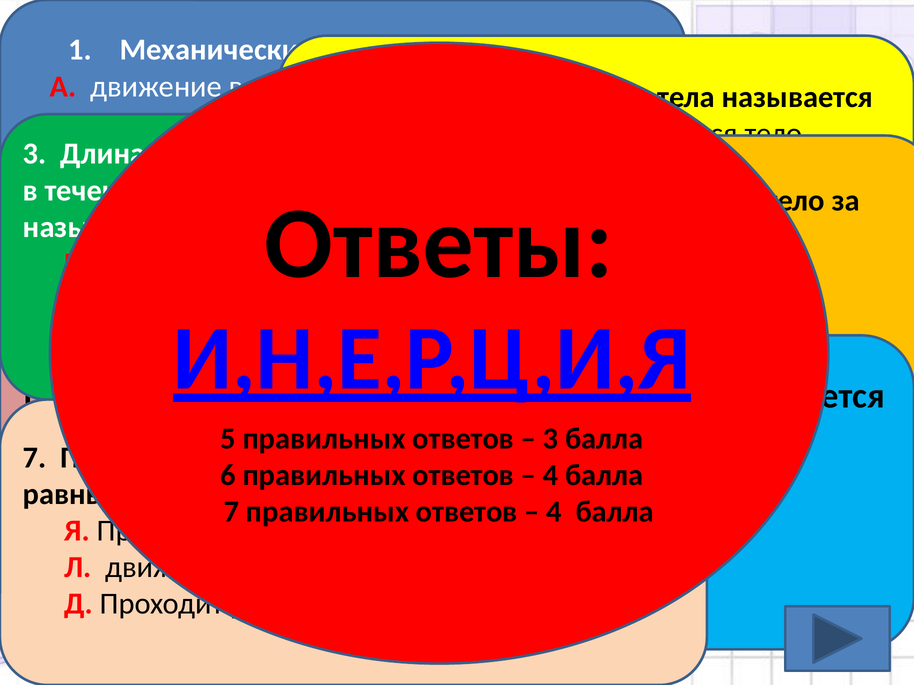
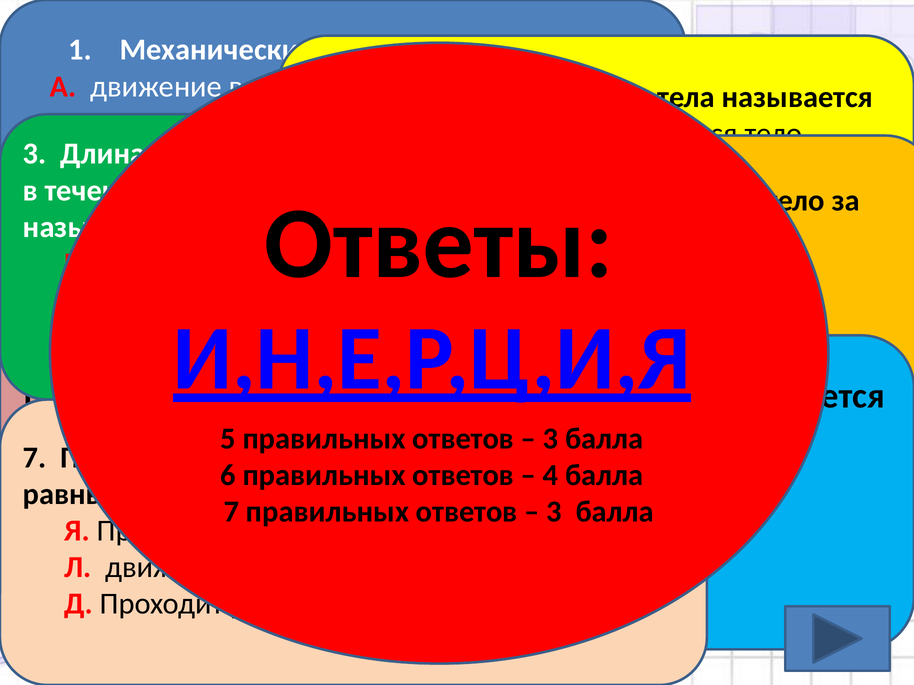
4: 4 -> 3 (554, 512)
